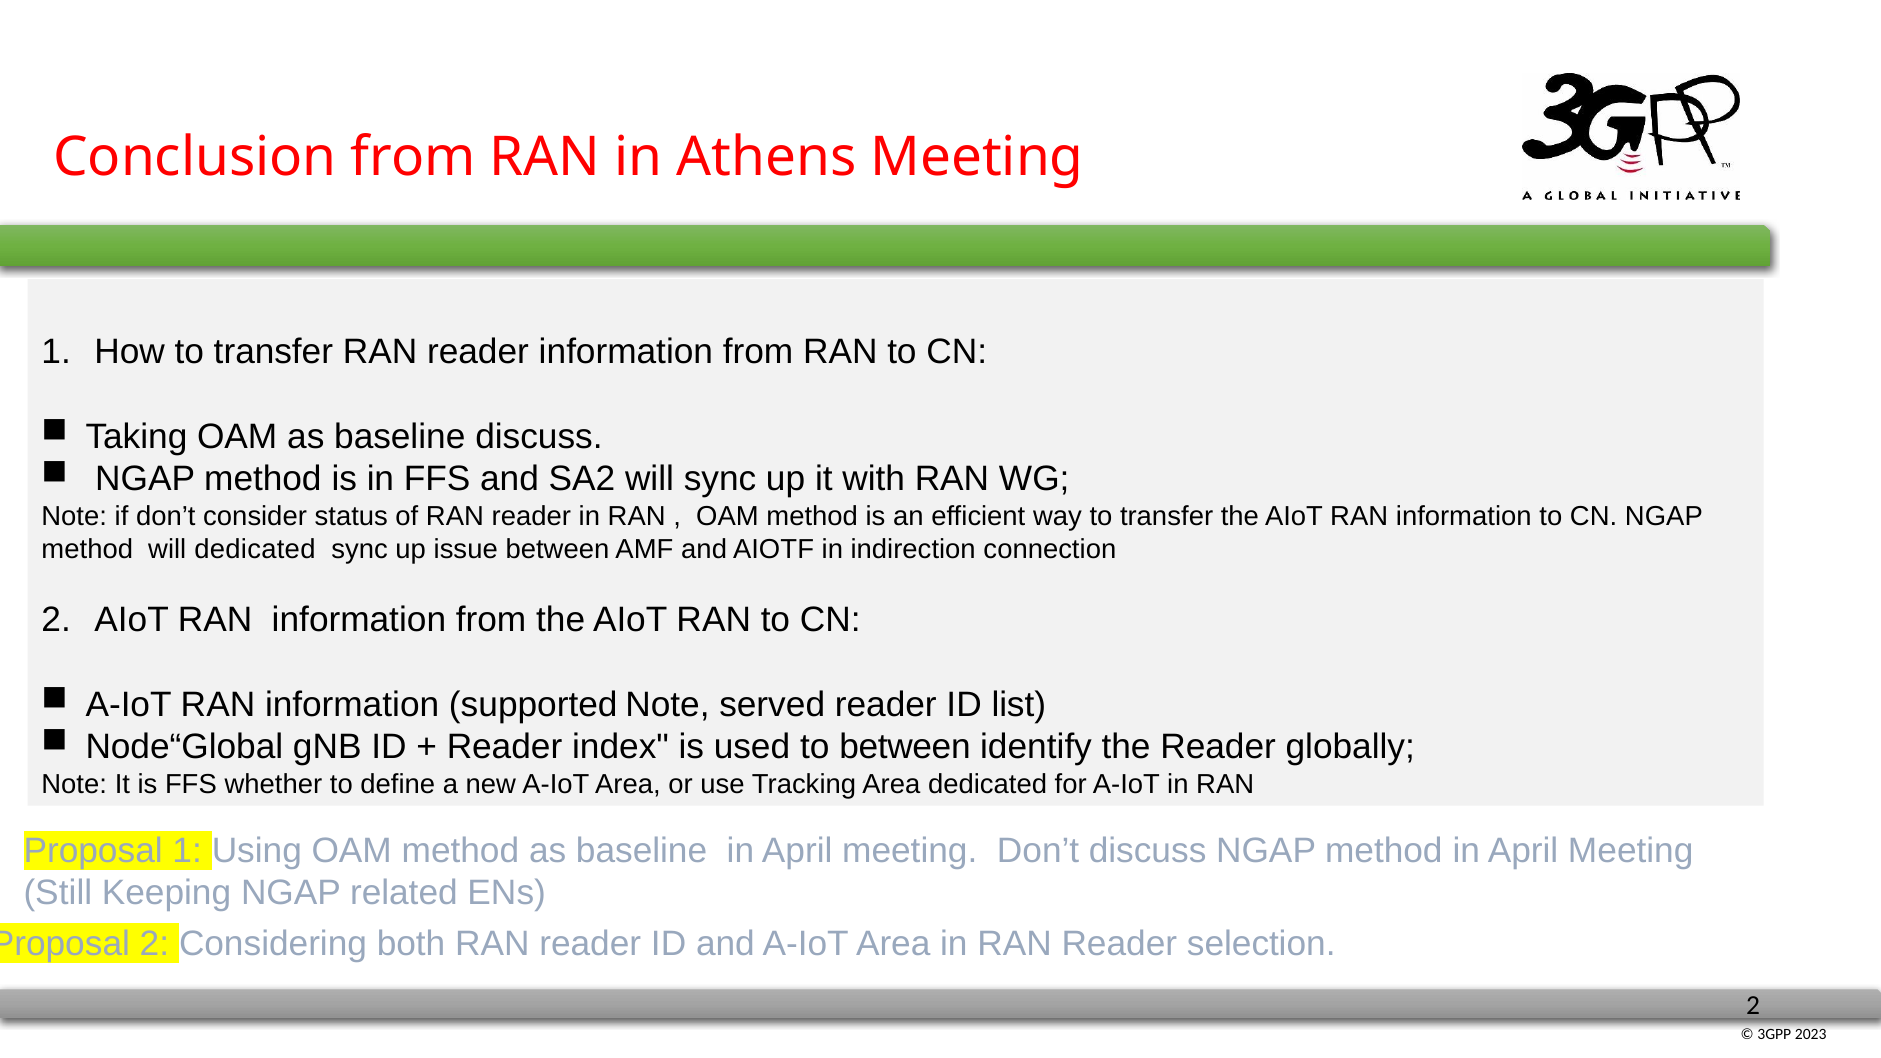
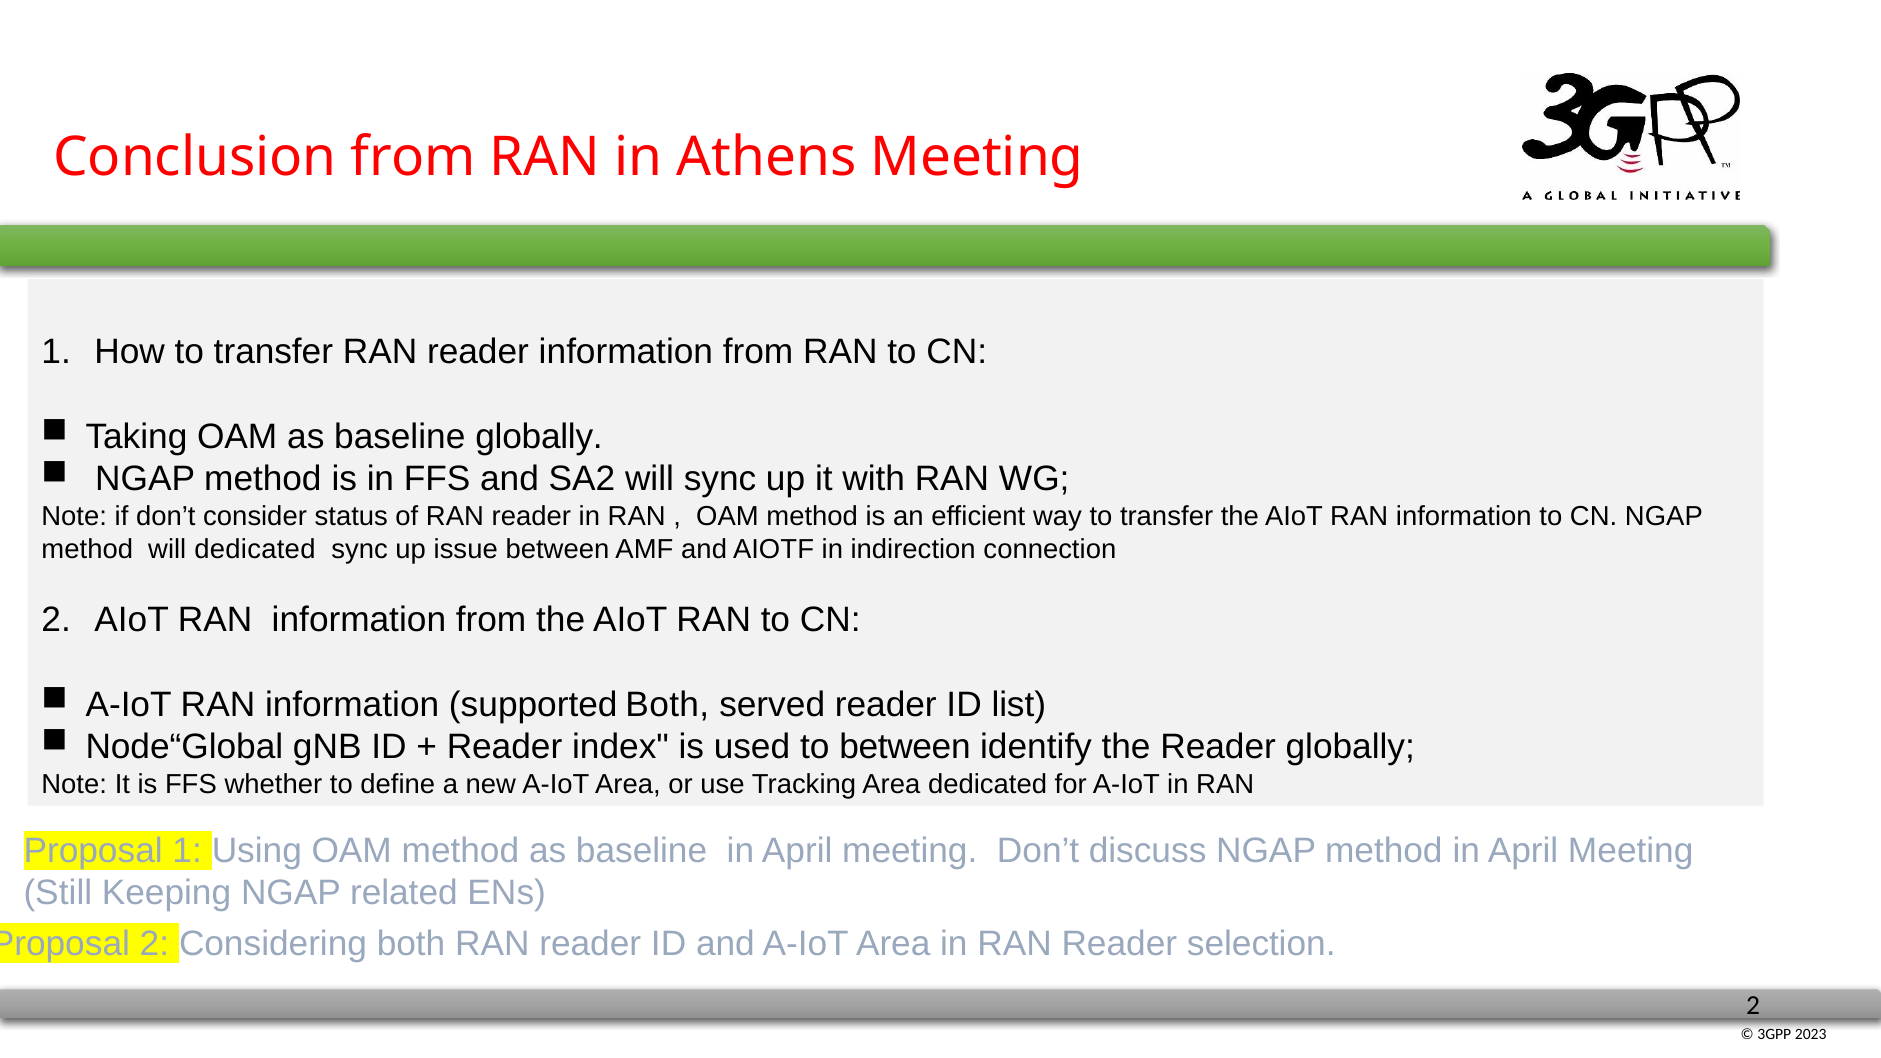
baseline discuss: discuss -> globally (539, 437)
supported Note: Note -> Both (667, 705)
